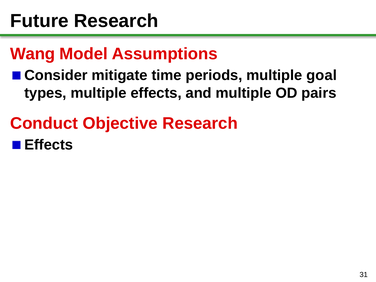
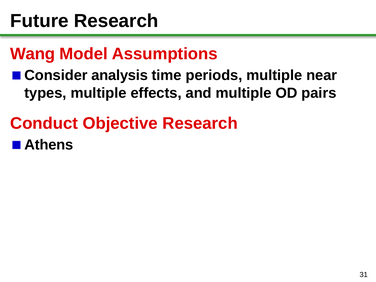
mitigate: mitigate -> analysis (120, 75)
goal: goal -> near (322, 75)
Effects: Effects -> Athens (49, 145)
